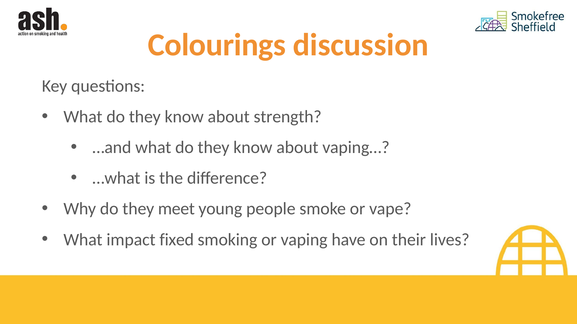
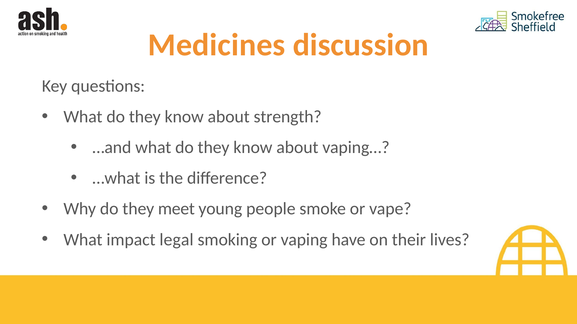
Colourings: Colourings -> Medicines (217, 45)
fixed: fixed -> legal (177, 240)
